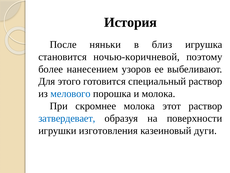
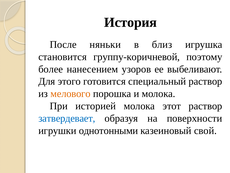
ночью-коричневой: ночью-коричневой -> группу-коричневой (137, 57)
мелового colour: blue -> orange (71, 93)
скромнее: скромнее -> историей (96, 106)
изготовления: изготовления -> однотонными (108, 130)
дуги: дуги -> свой (205, 130)
